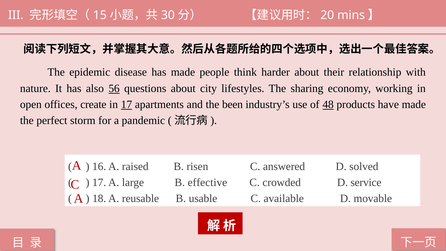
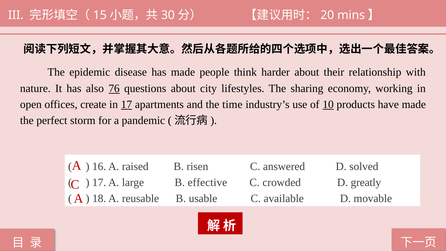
56: 56 -> 76 (114, 88)
been: been -> time (232, 104)
48: 48 -> 10 (328, 104)
service: service -> greatly (366, 182)
